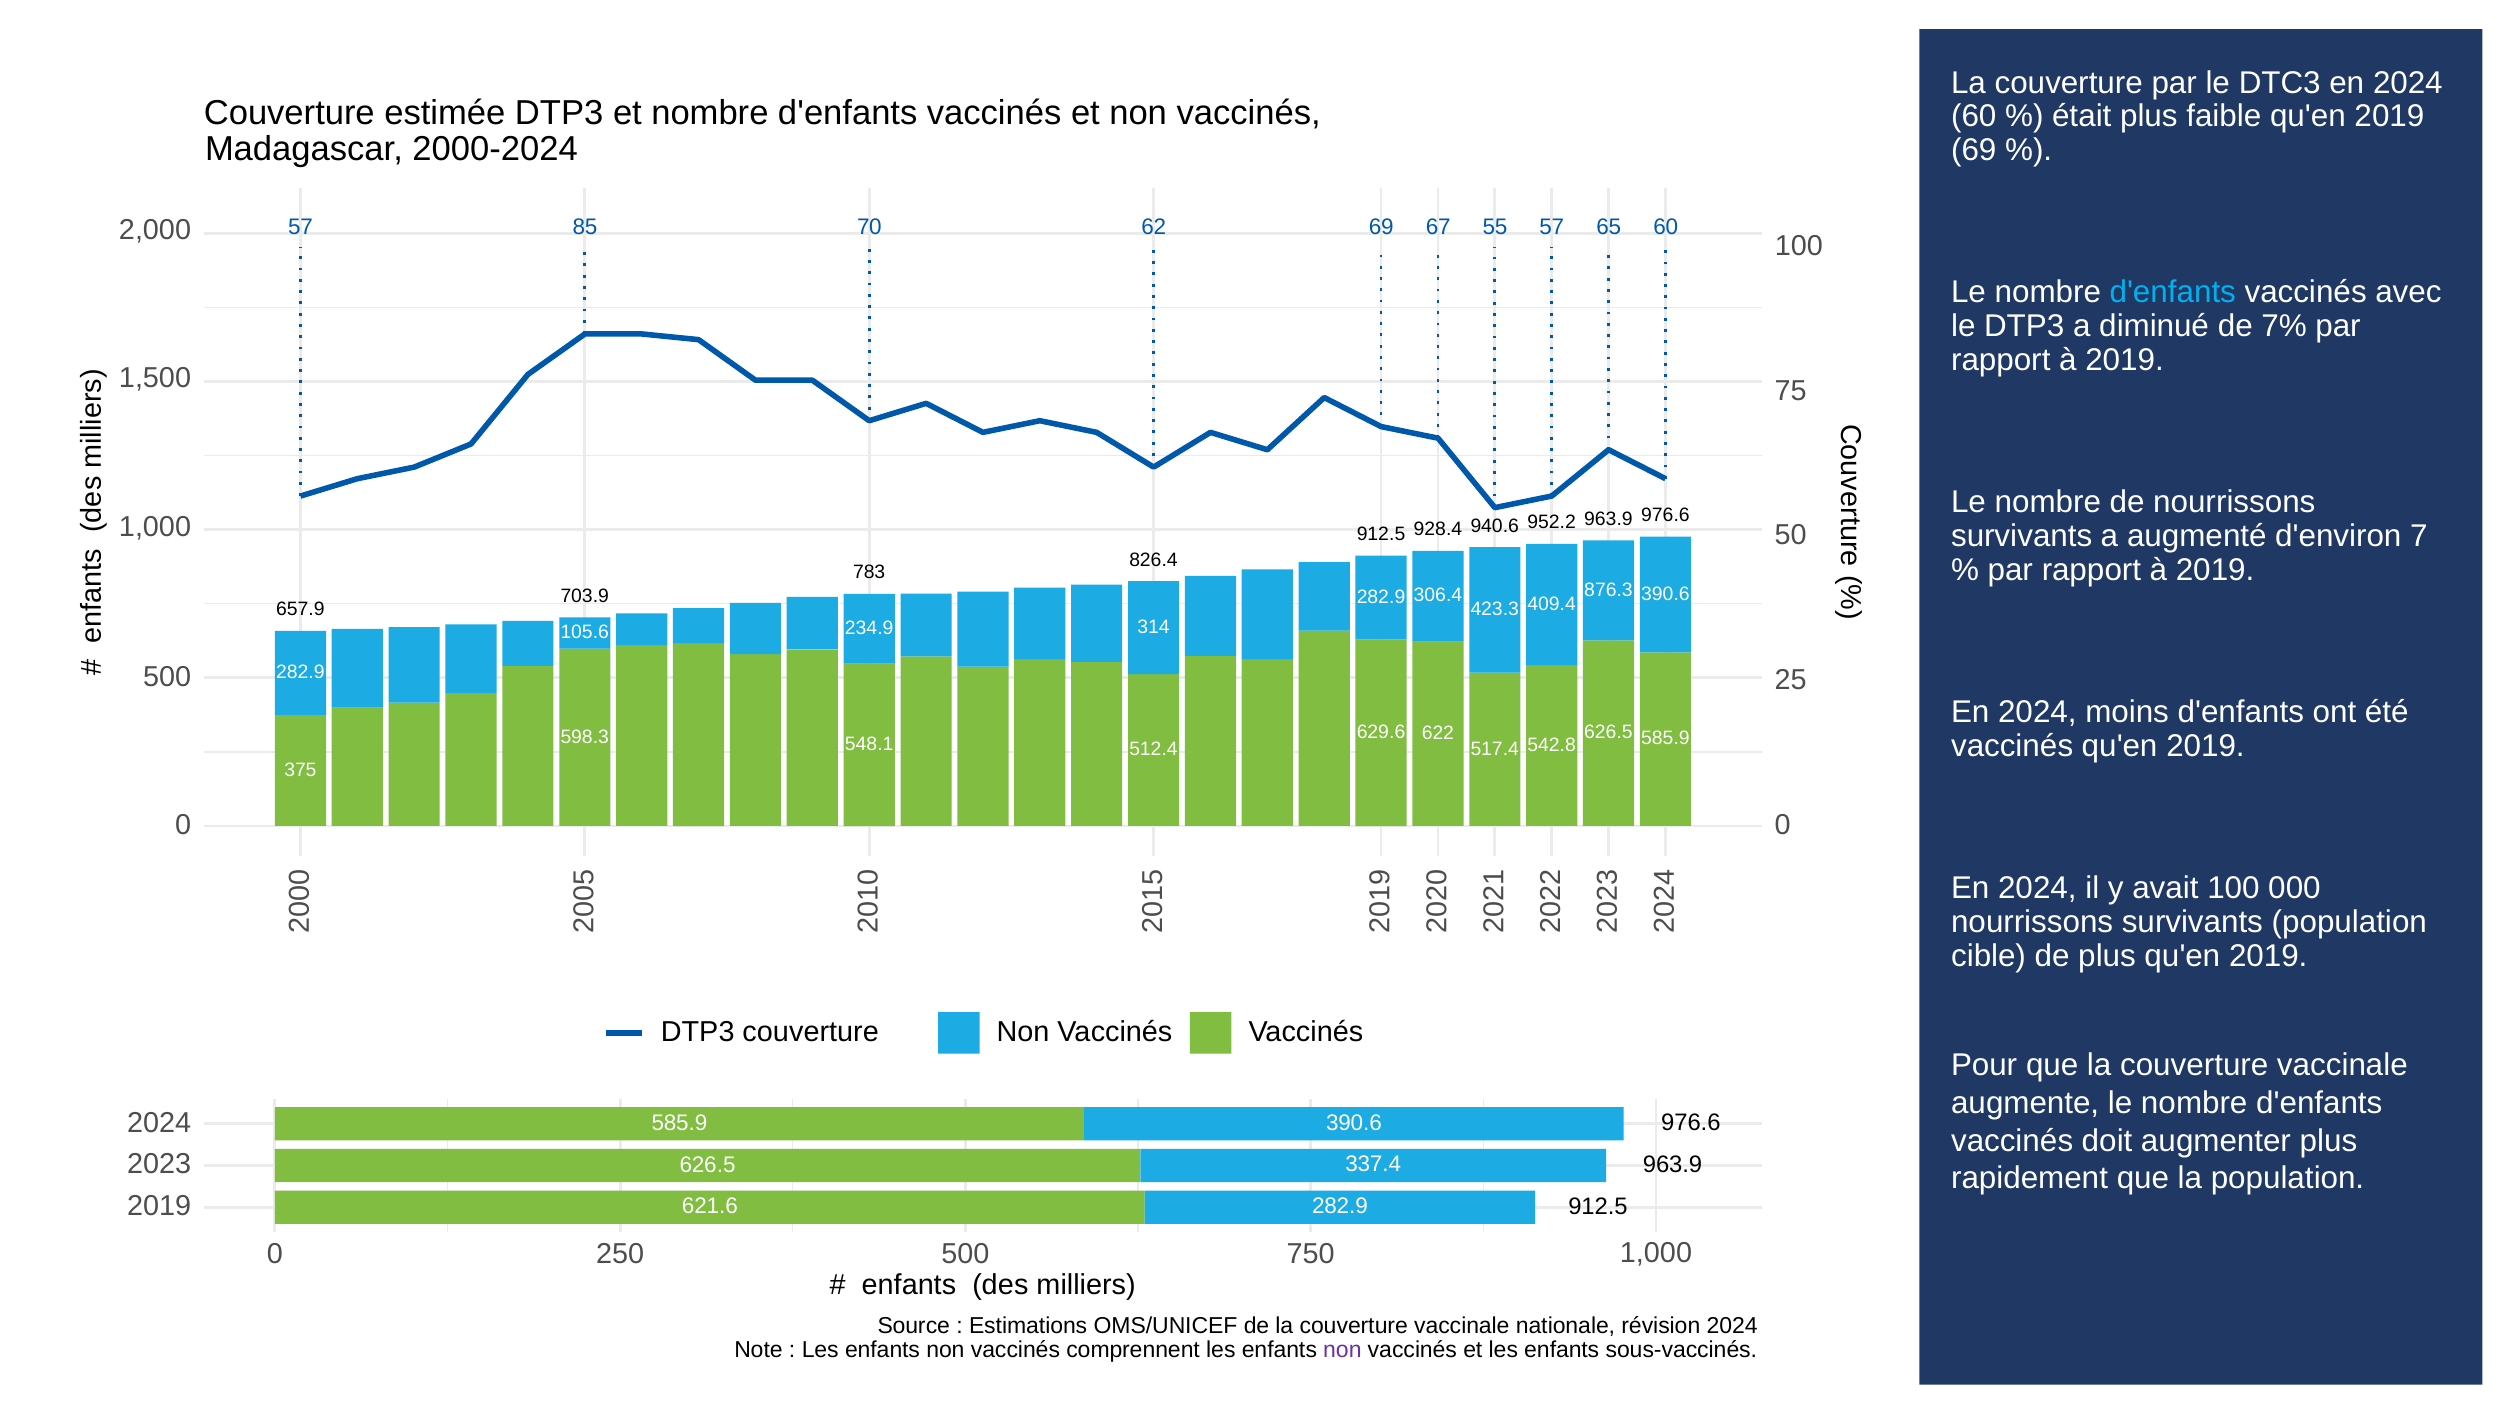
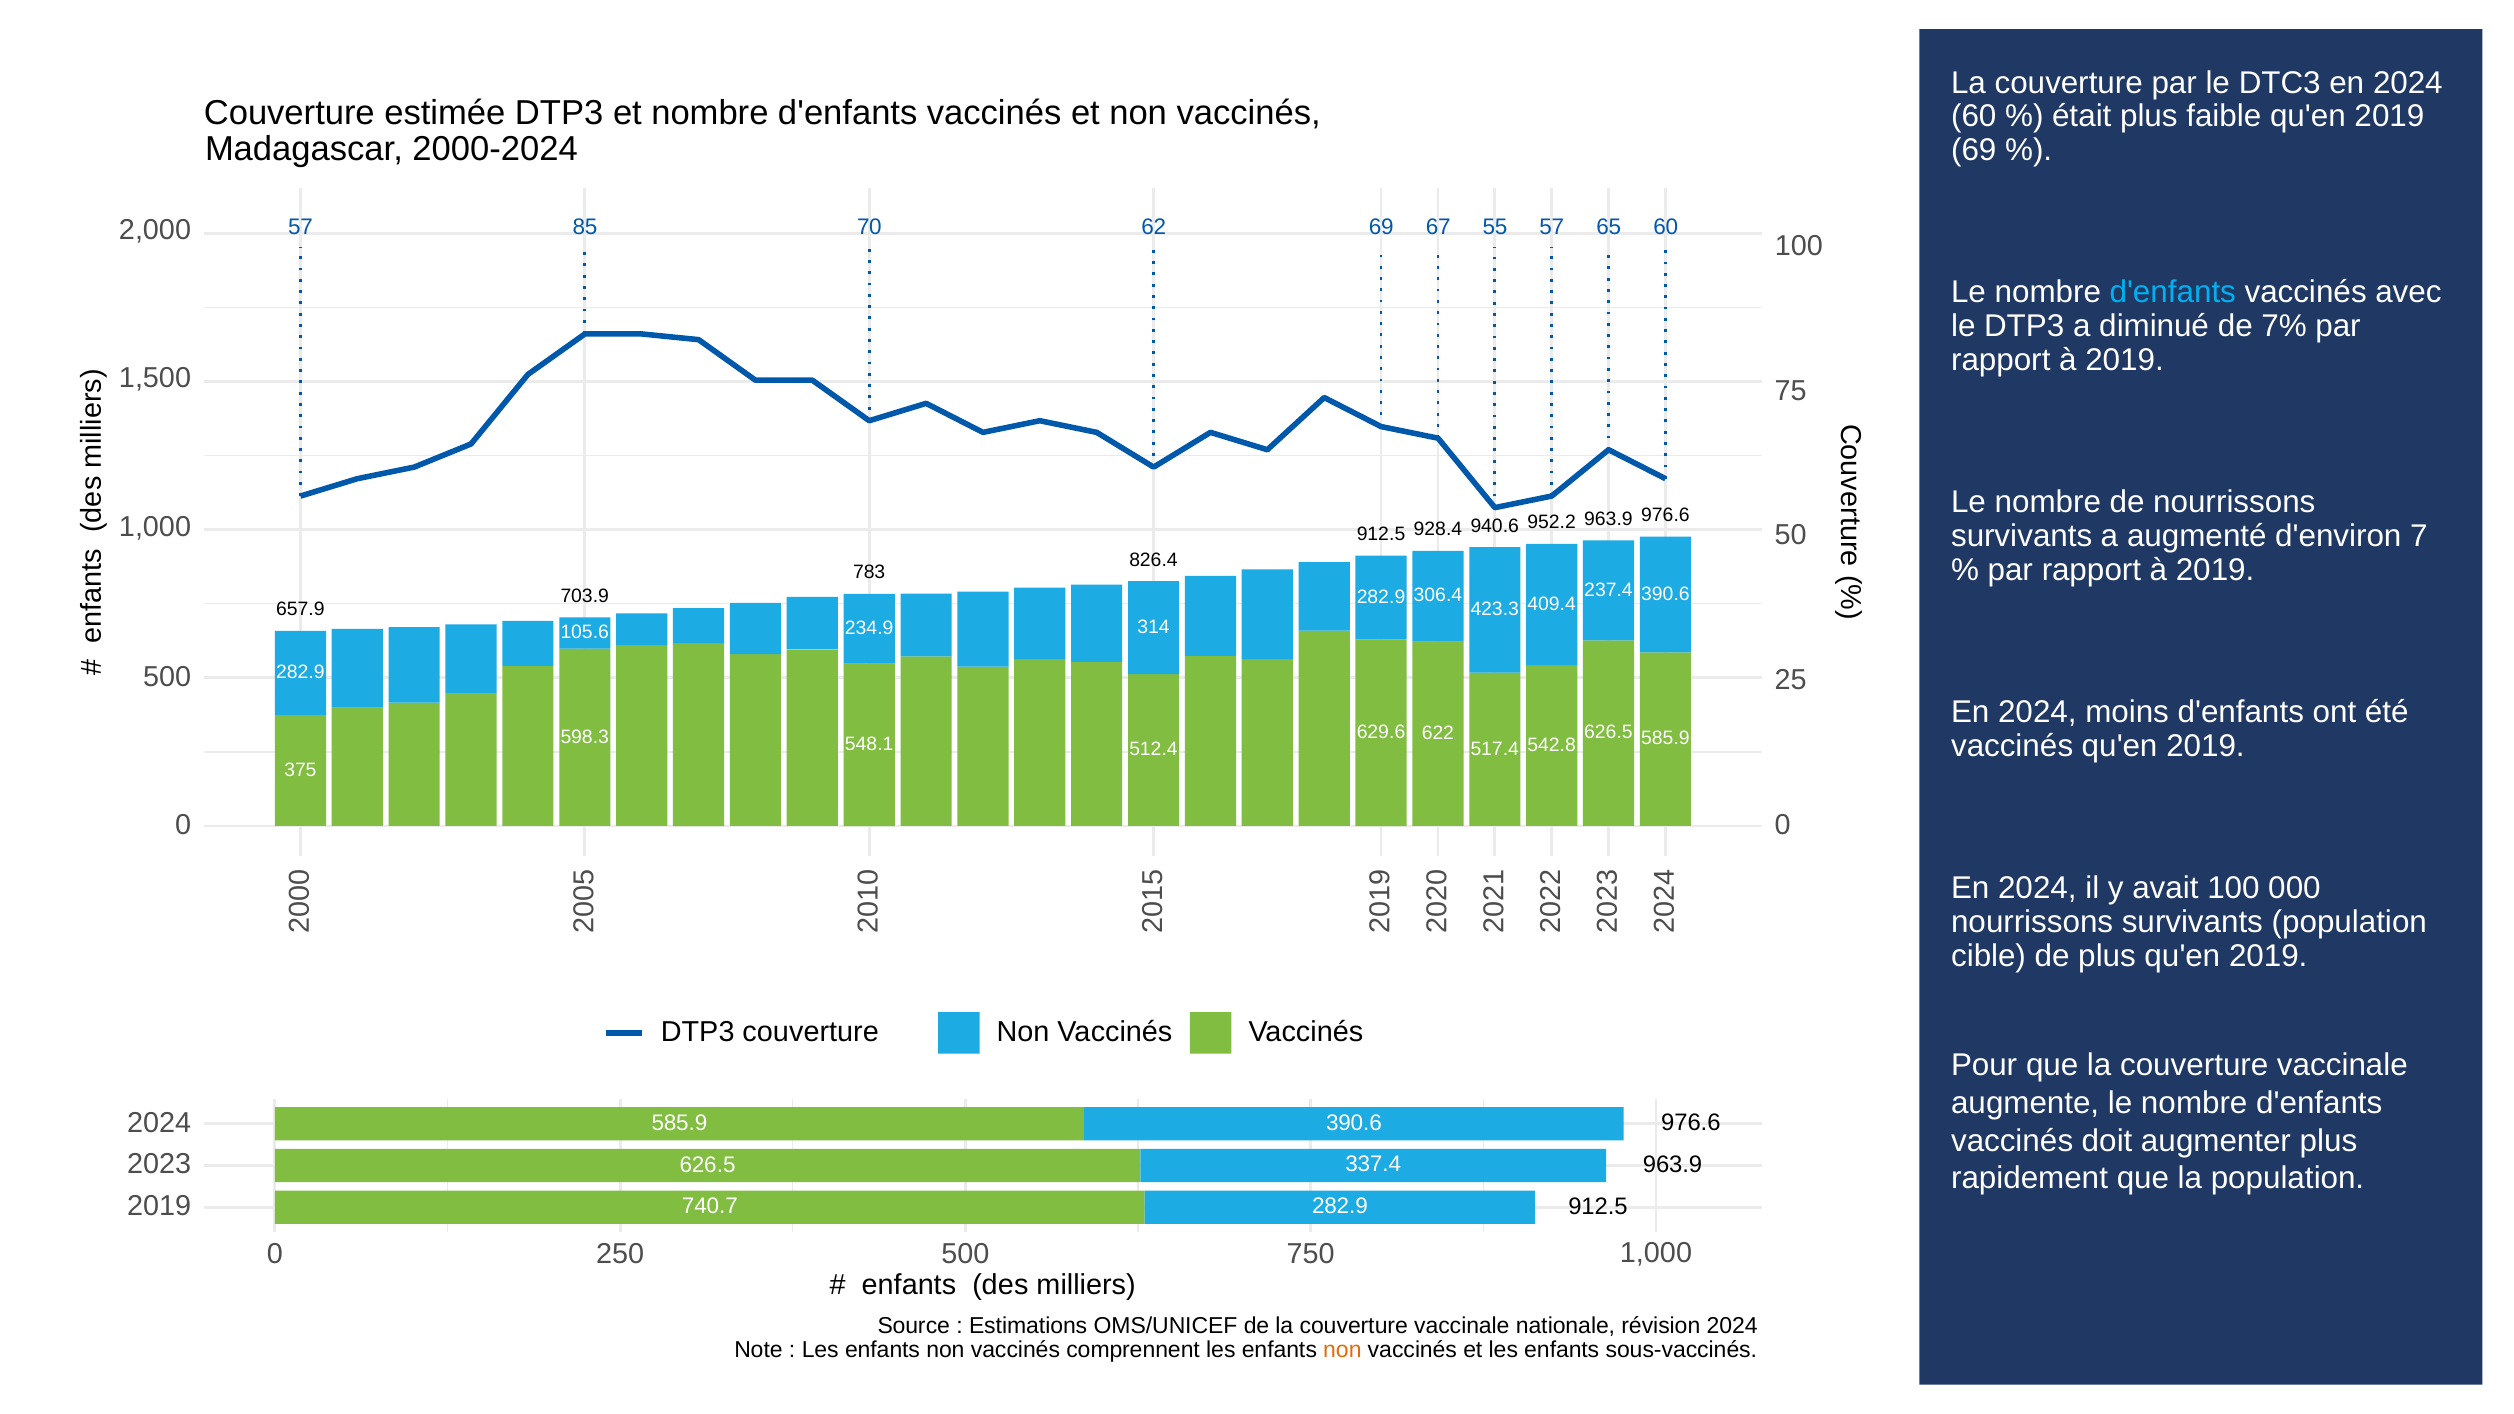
876.3: 876.3 -> 237.4 (1608, 590)
621.6: 621.6 -> 740.7 (710, 1206)
non colour: purple -> orange (1342, 1350)
